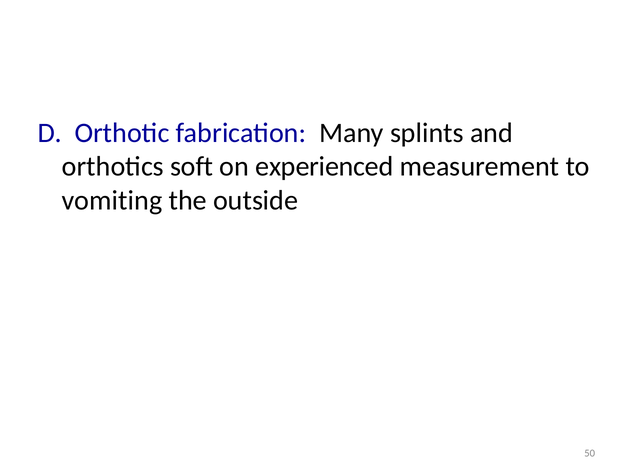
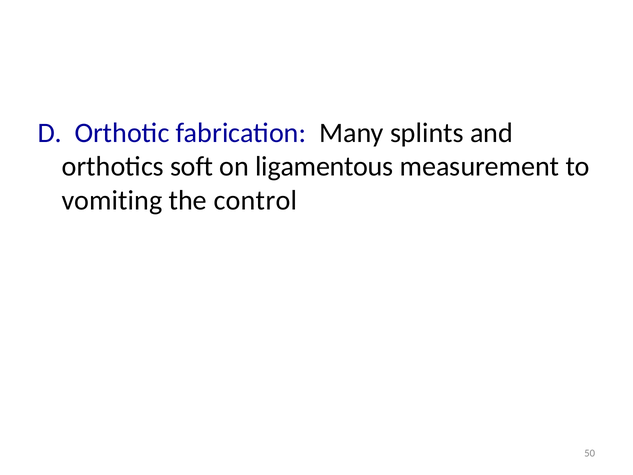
experienced: experienced -> ligamentous (324, 167)
outside: outside -> control (255, 200)
